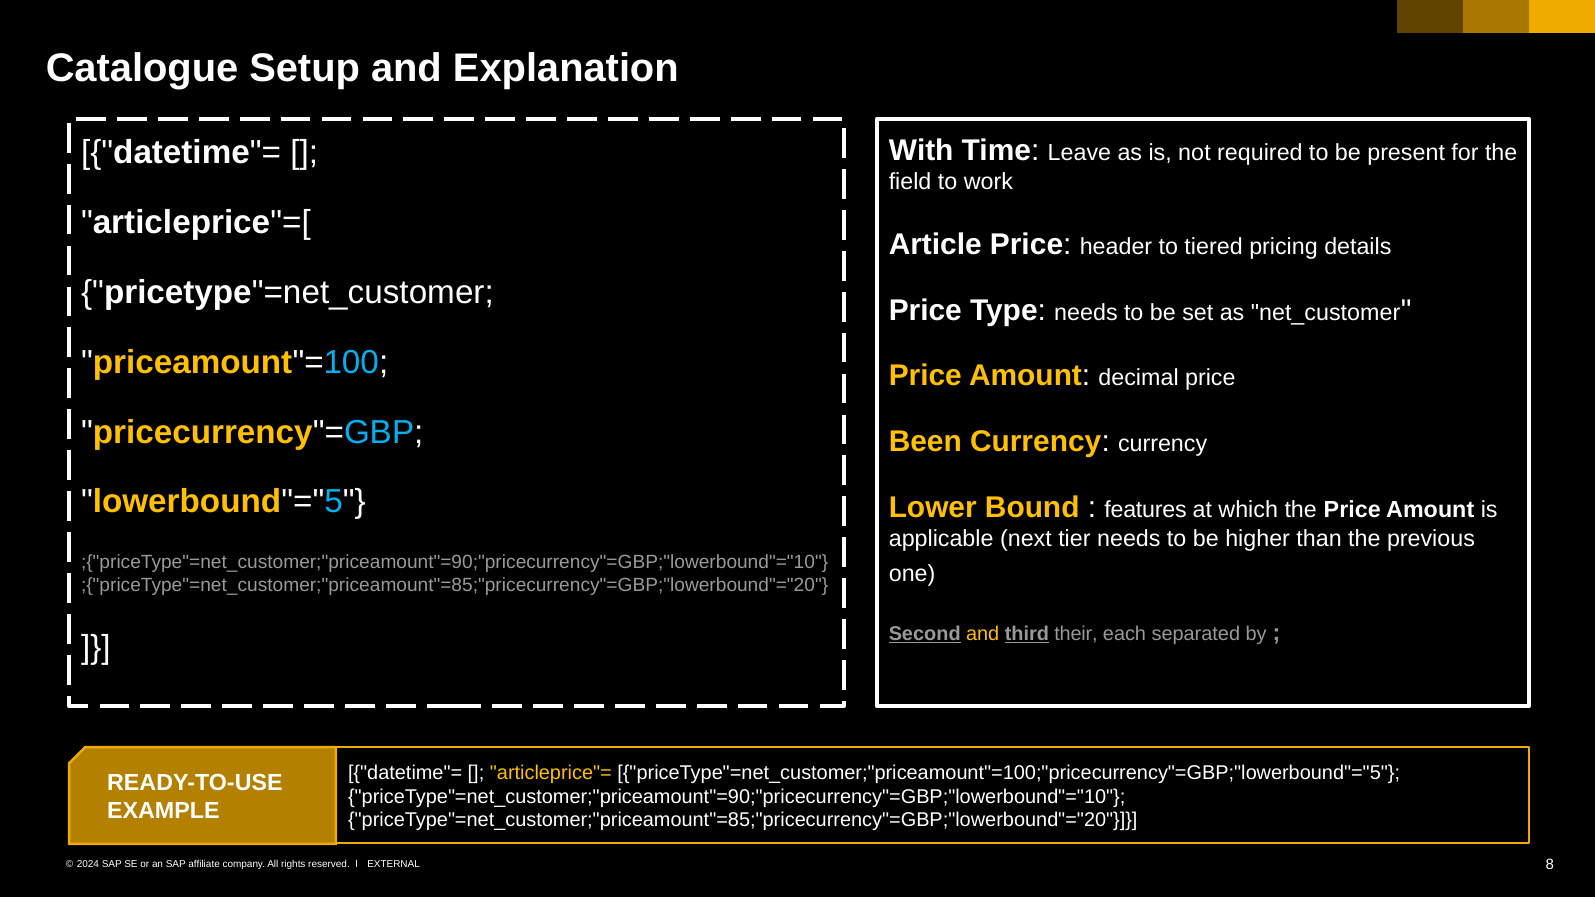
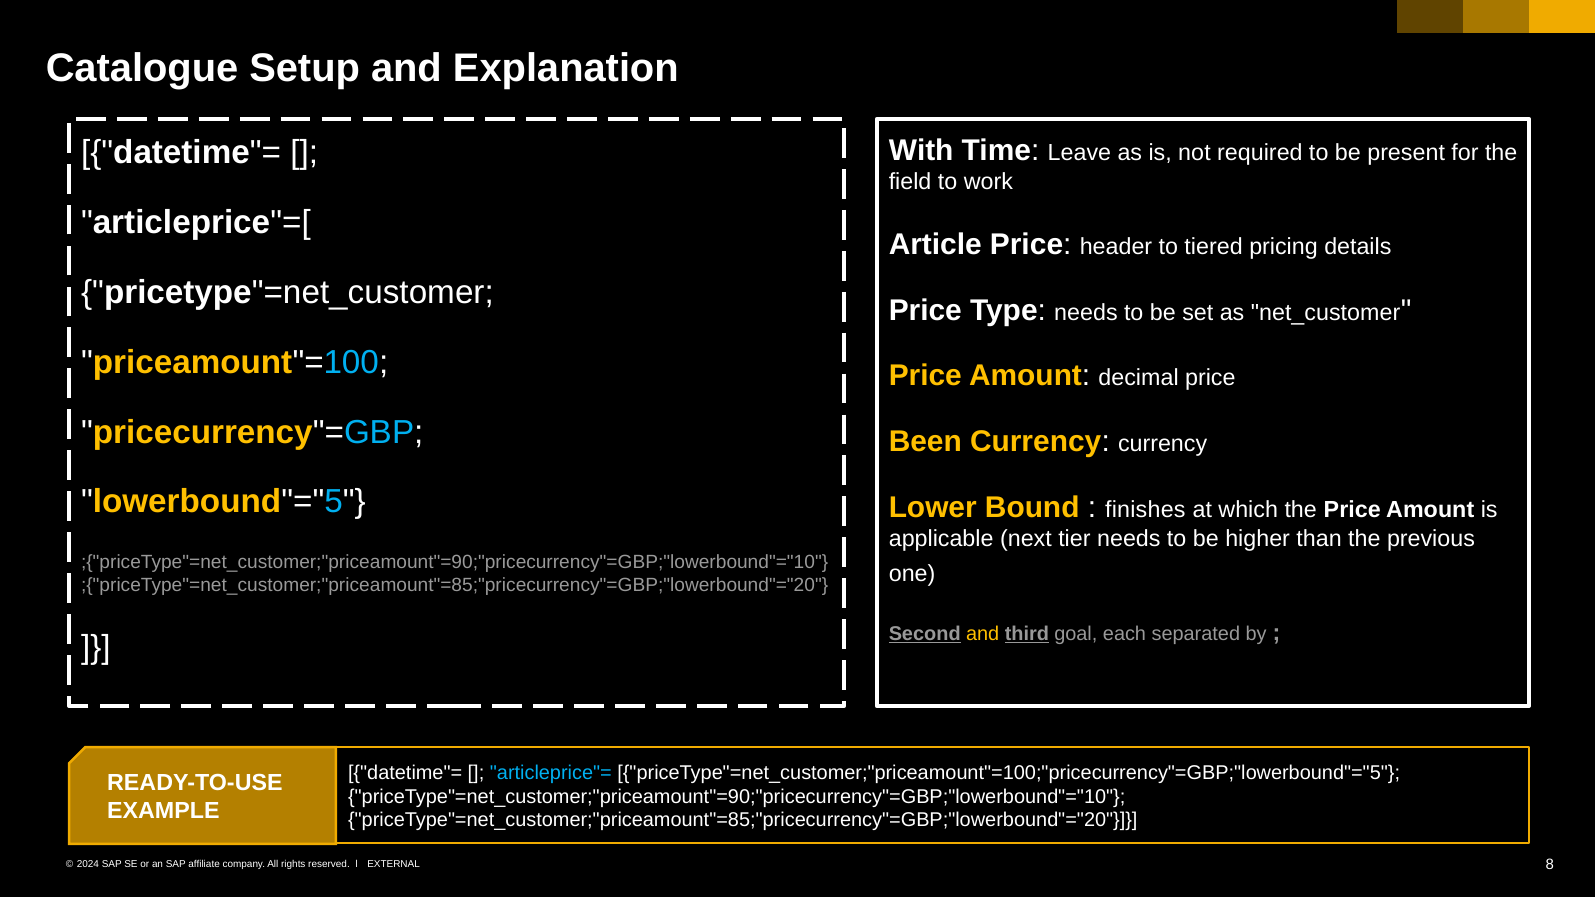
features: features -> finishes (1145, 510)
their: their -> goal (1076, 634)
articleprice"= colour: yellow -> light blue (551, 772)
